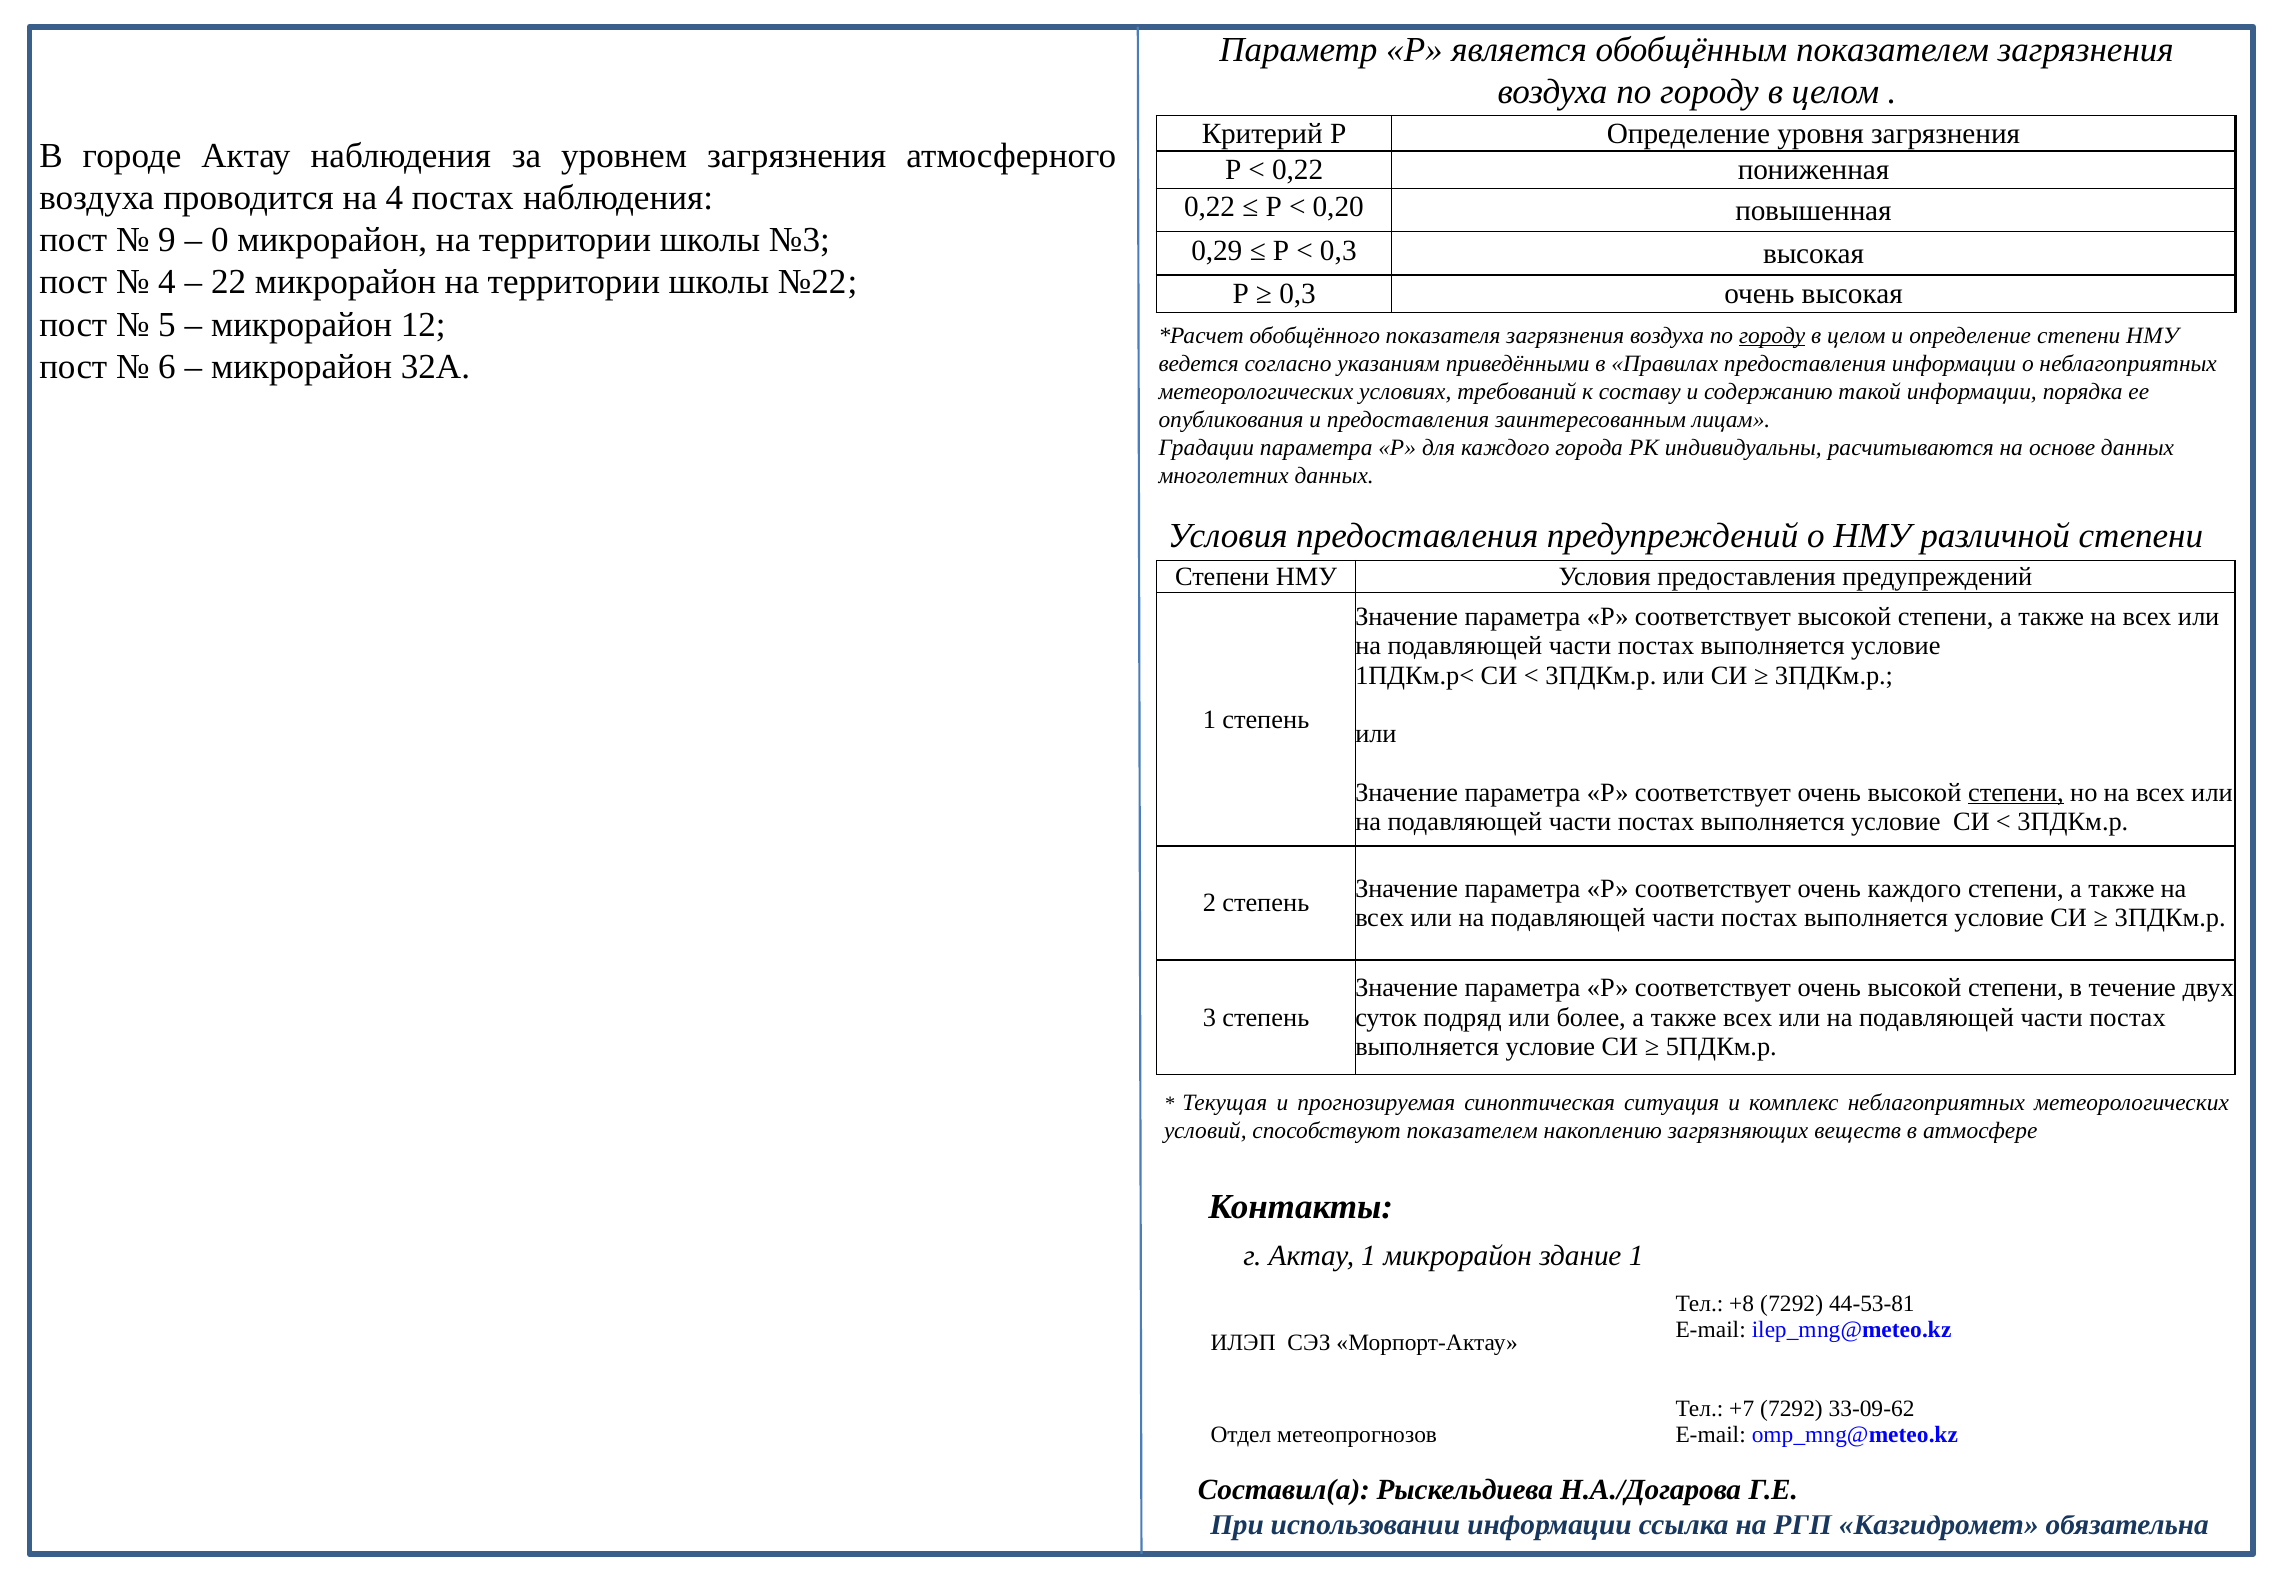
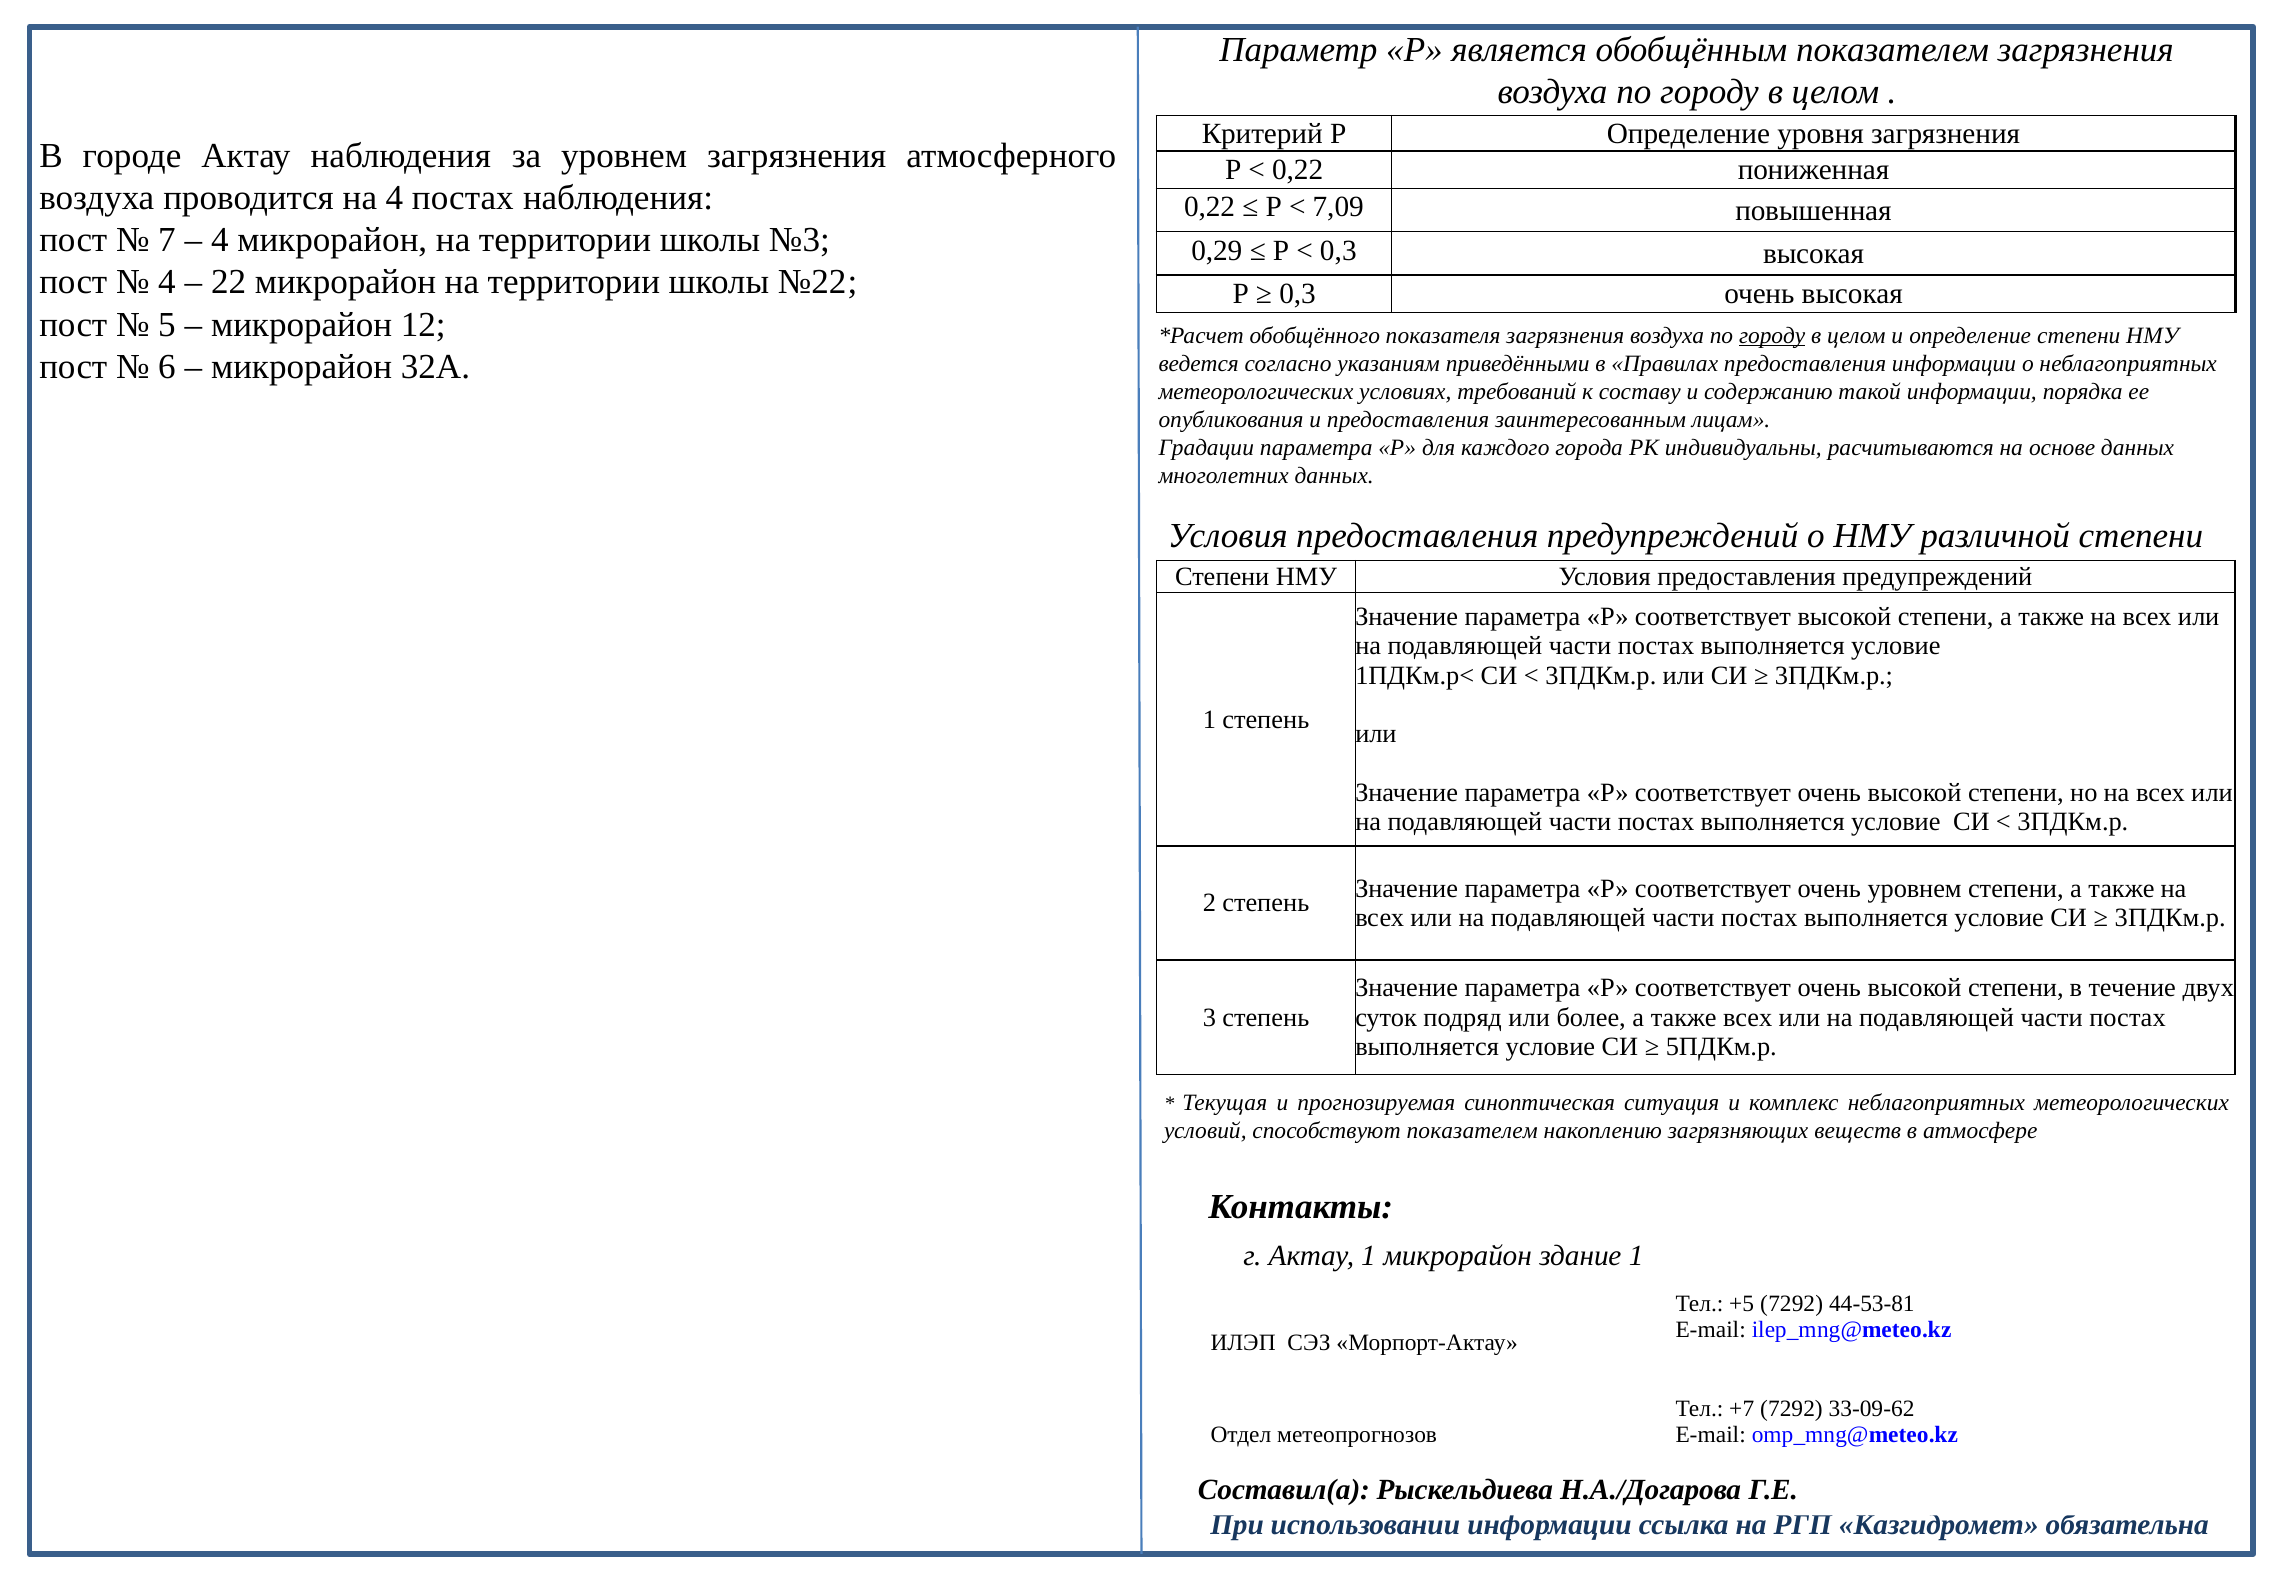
0,20: 0,20 -> 7,09 (1338, 207)
9: 9 -> 7 (167, 240)
0: 0 -> 4 (220, 240)
степени underline: present -> none (2016, 792)
очень каждого: каждого -> уровнем (1915, 888)
+8: +8 -> +5 (1742, 1303)
